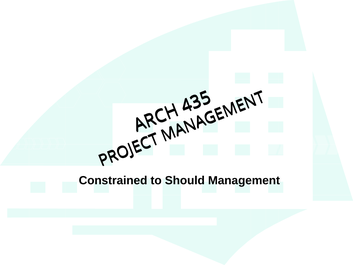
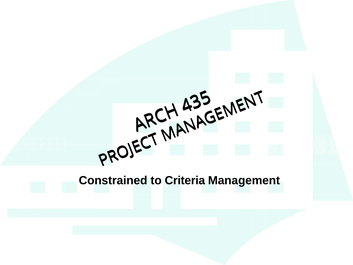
Should: Should -> Criteria (185, 180)
